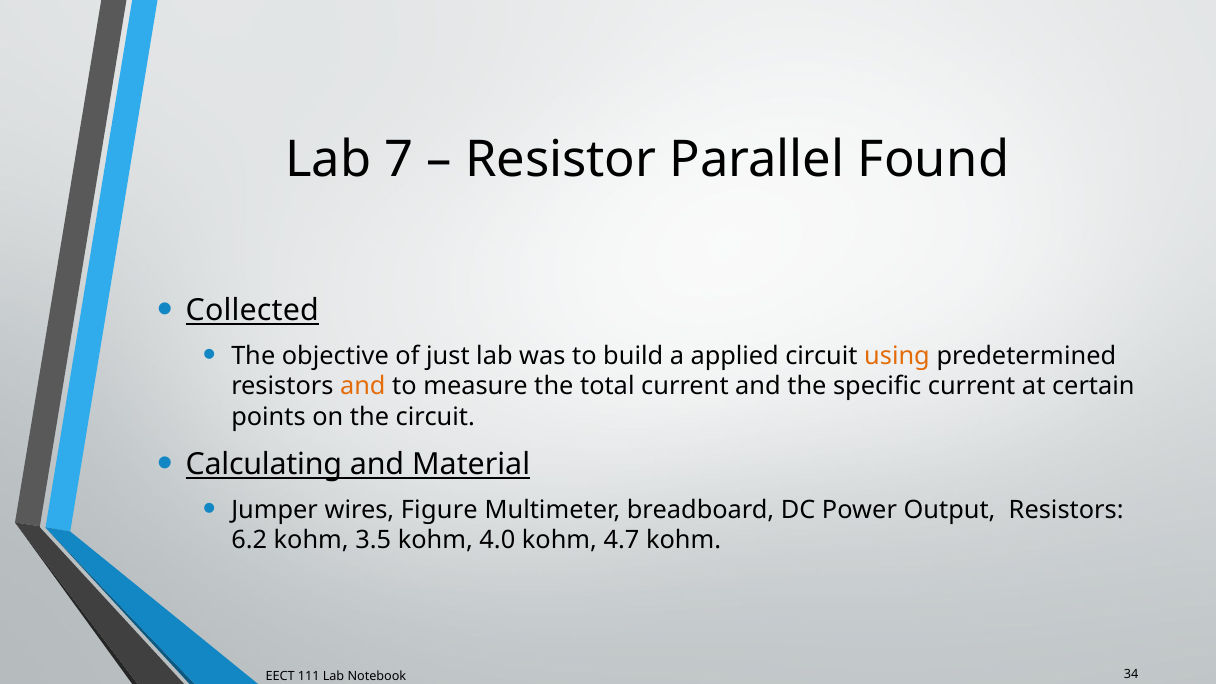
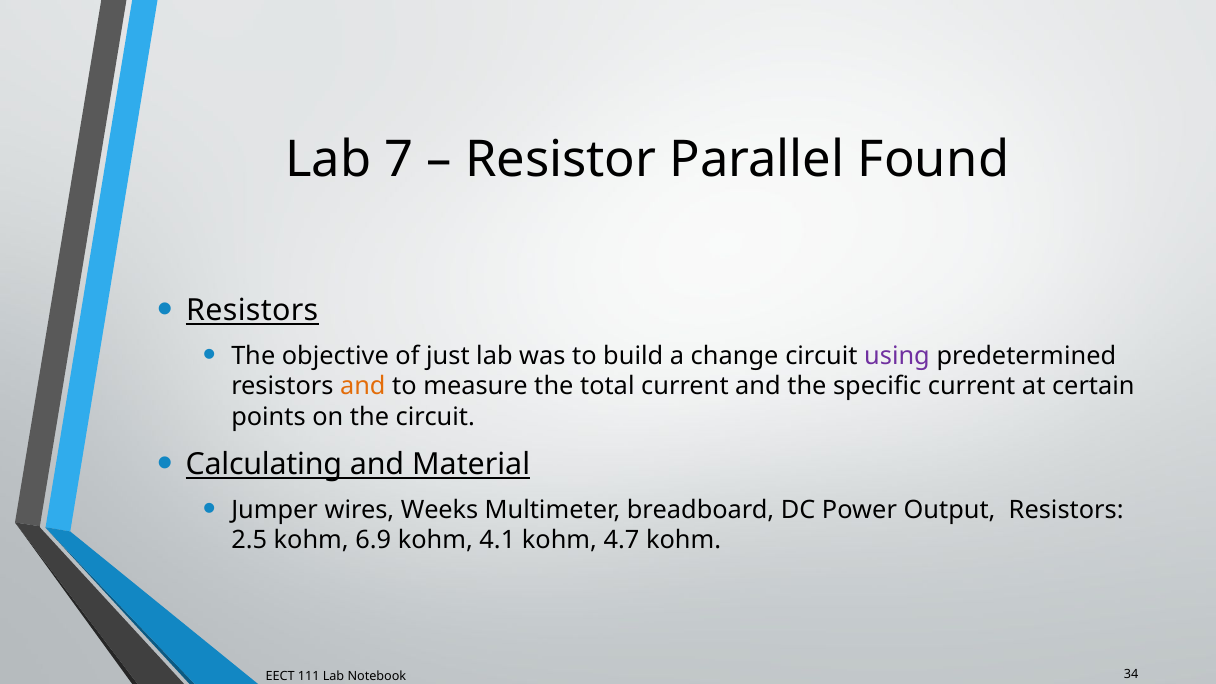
Collected: Collected -> Resistors (252, 310)
applied: applied -> change (735, 356)
using colour: orange -> purple (897, 356)
Figure: Figure -> Weeks (439, 510)
6.2: 6.2 -> 2.5 (249, 540)
3.5: 3.5 -> 6.9 (373, 540)
4.0: 4.0 -> 4.1 (497, 540)
